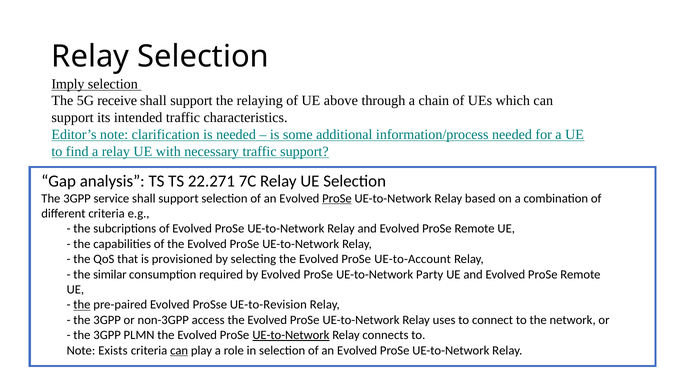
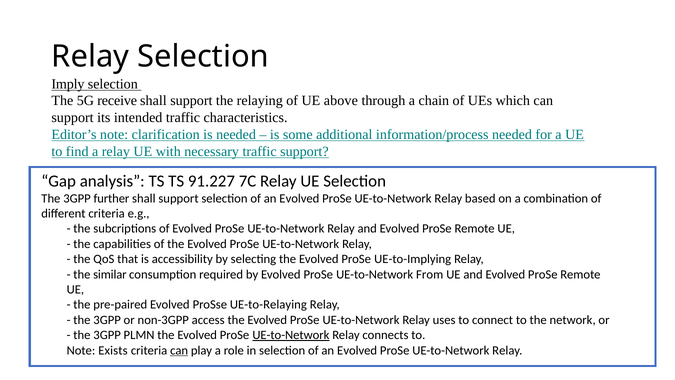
22.271: 22.271 -> 91.227 (211, 181)
service: service -> further (111, 198)
ProSe underline: present -> none (337, 198)
provisioned: provisioned -> accessibility (182, 259)
UE-to-Account: UE-to-Account -> UE-to-Implying (413, 259)
Party: Party -> From (430, 274)
the underline: present -> none (82, 305)
UE-to-Revision: UE-to-Revision -> UE-to-Relaying (268, 305)
